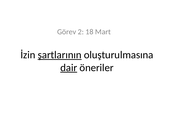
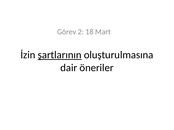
dair underline: present -> none (69, 68)
